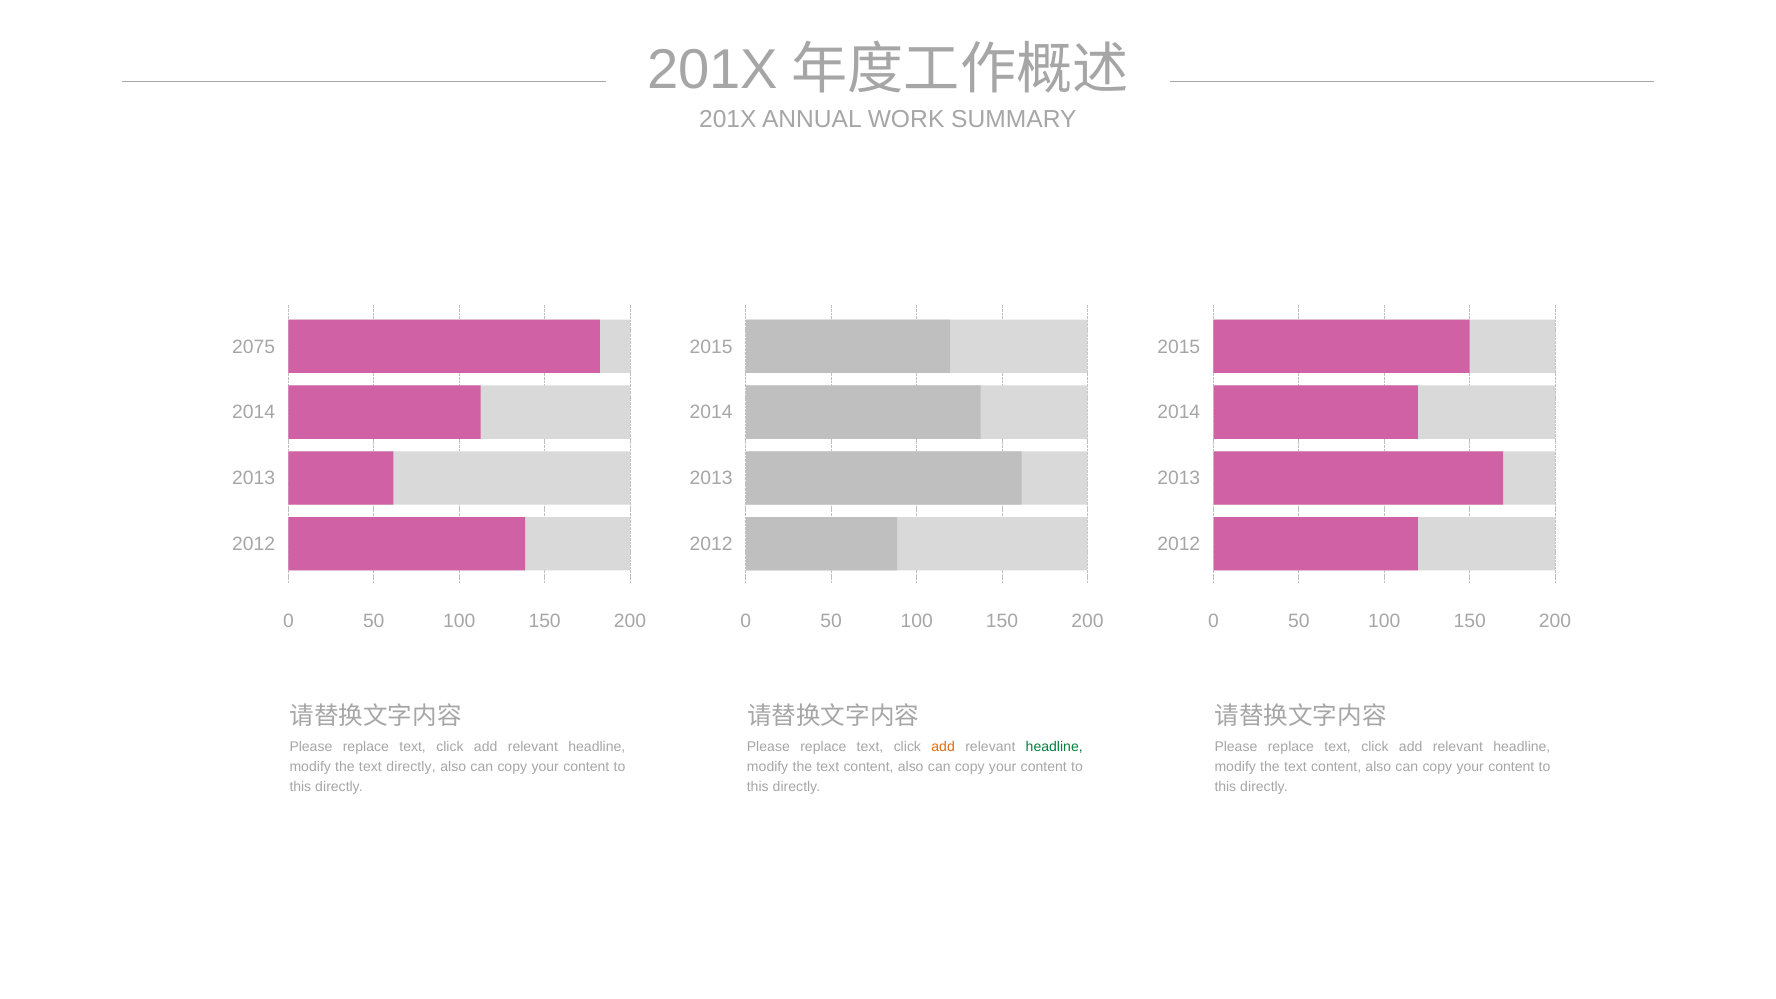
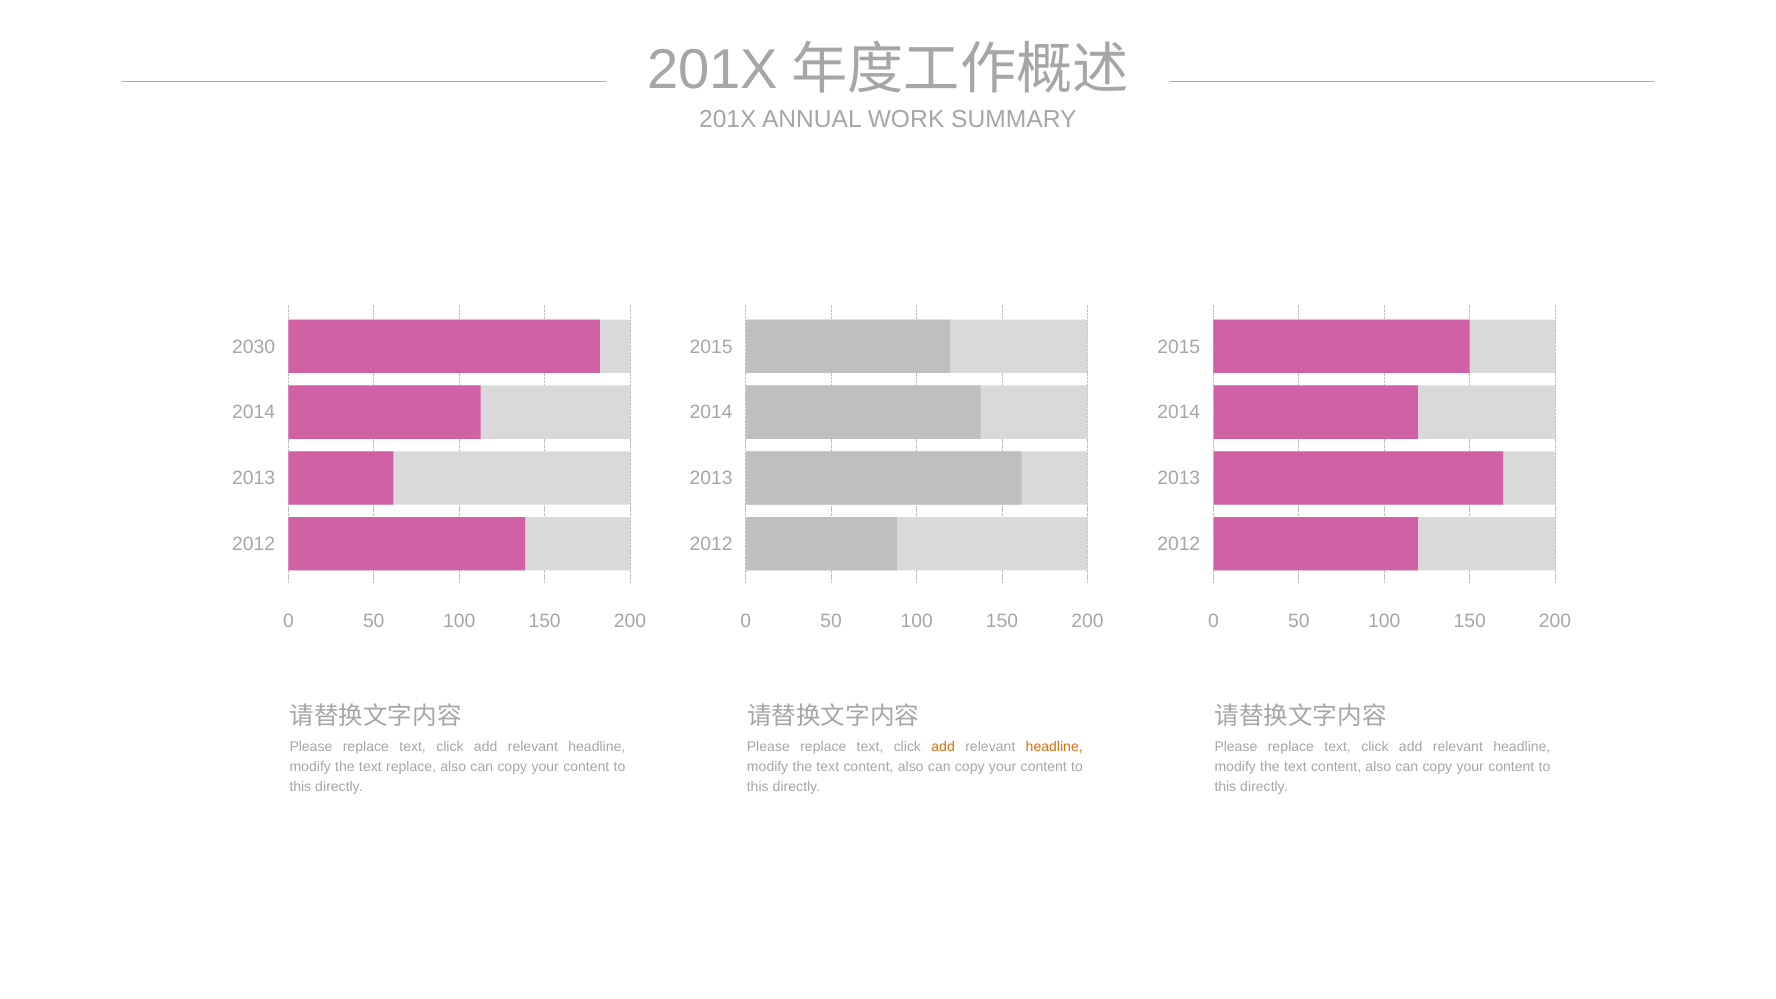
2075: 2075 -> 2030 (254, 347)
headline colour: green -> orange (1054, 747)
text directly: directly -> replace (411, 767)
